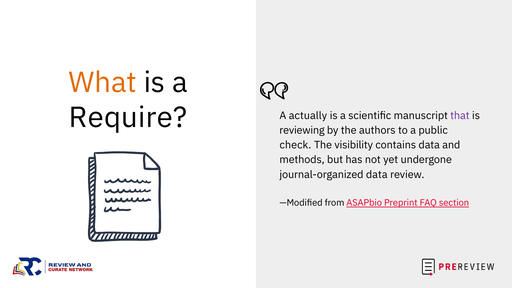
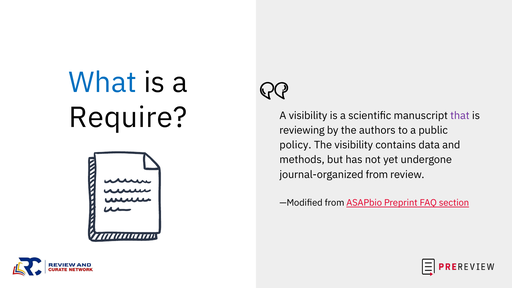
What colour: orange -> blue (103, 83)
A actually: actually -> visibility (308, 116)
check: check -> policy (295, 145)
journal-organized data: data -> from (377, 175)
